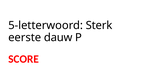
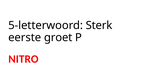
dauw: dauw -> groet (58, 37)
SCORE: SCORE -> NITRO (23, 59)
